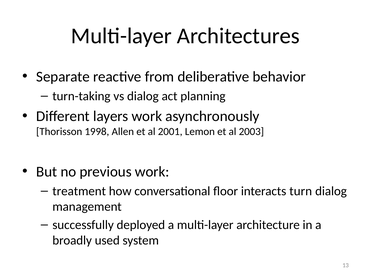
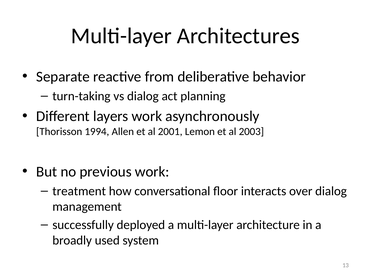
1998: 1998 -> 1994 (97, 132)
turn: turn -> over (301, 191)
